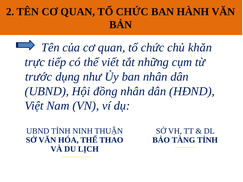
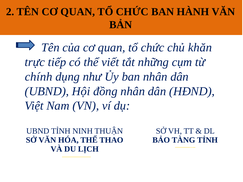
trước: trước -> chính (39, 77)
